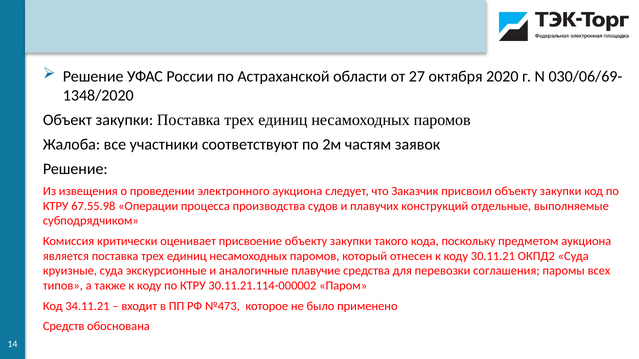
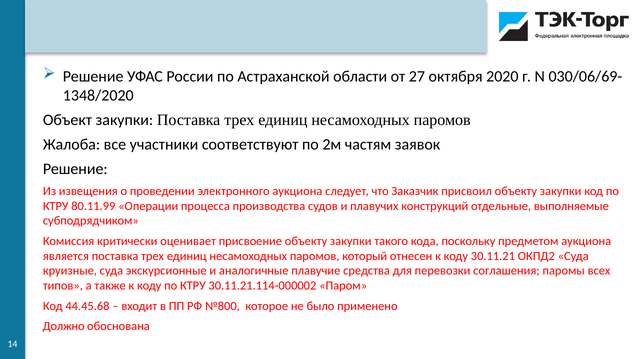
67.55.98: 67.55.98 -> 80.11.99 (93, 206)
34.11.21: 34.11.21 -> 44.45.68 (87, 306)
№473: №473 -> №800 (222, 306)
Средств: Средств -> Должно (64, 327)
